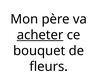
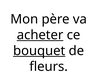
bouquet underline: none -> present (39, 50)
